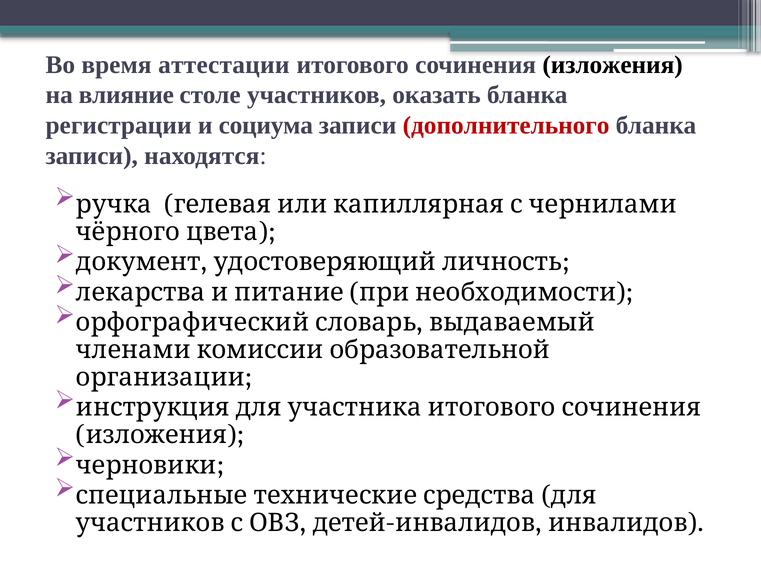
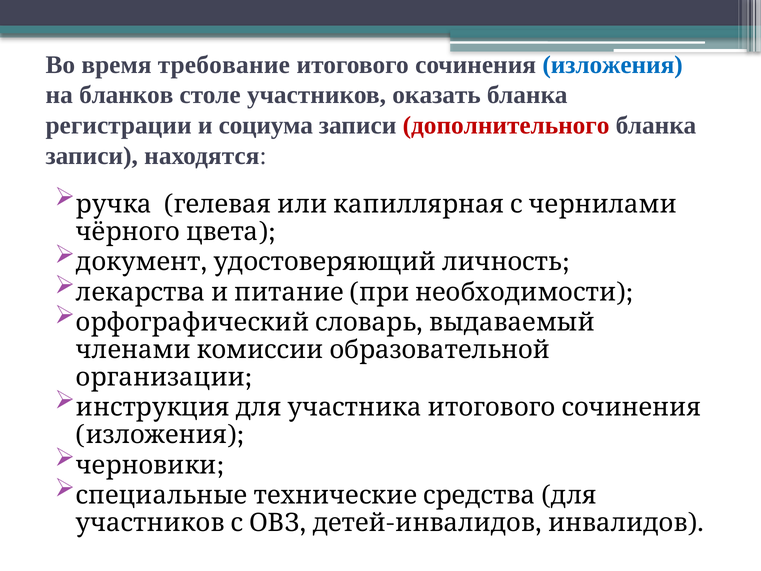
аттестации: аттестации -> требование (224, 65)
изложения colour: black -> blue (613, 65)
влияние: влияние -> бланков (126, 95)
